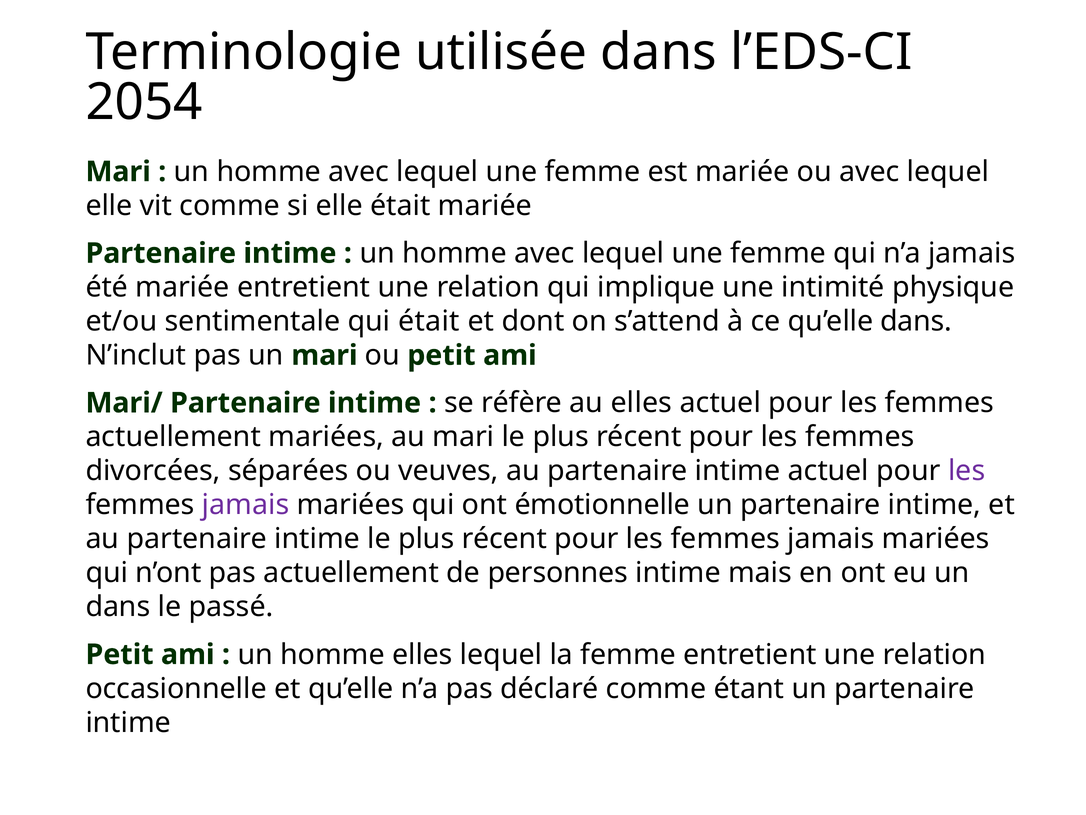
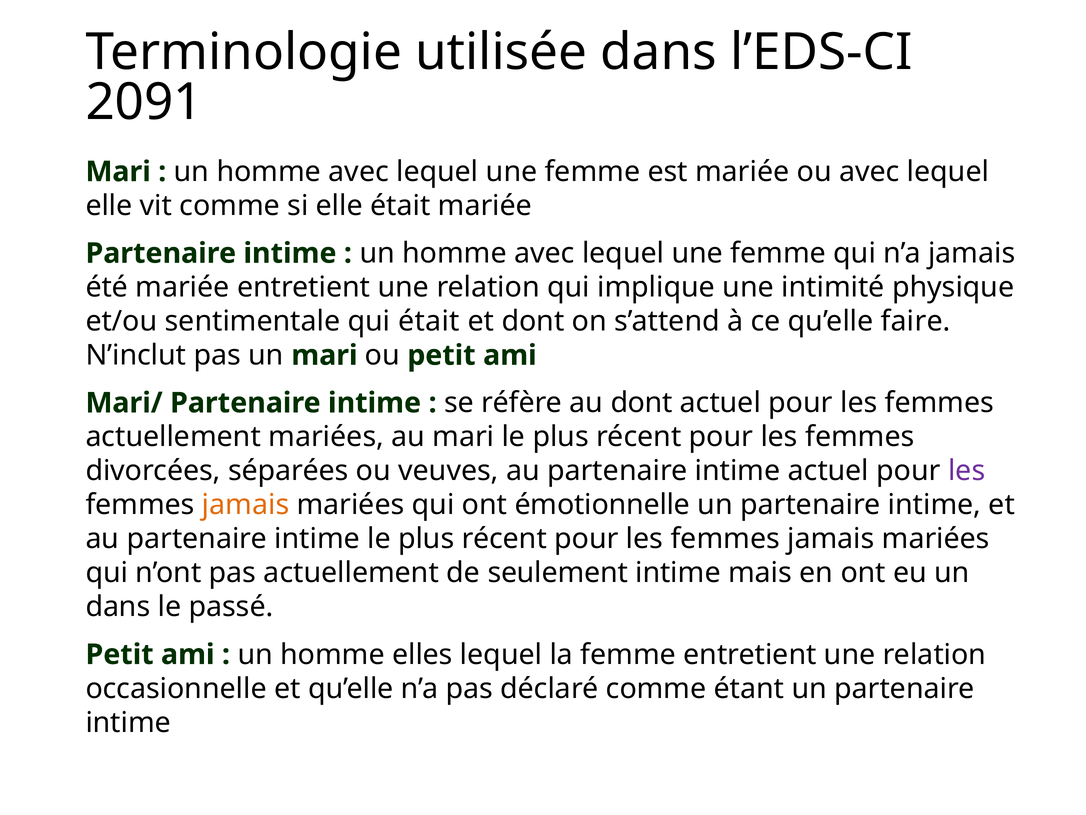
2054: 2054 -> 2091 (144, 102)
qu’elle dans: dans -> faire (916, 321)
au elles: elles -> dont (642, 403)
jamais colour: purple -> orange (246, 505)
personnes: personnes -> seulement (558, 573)
